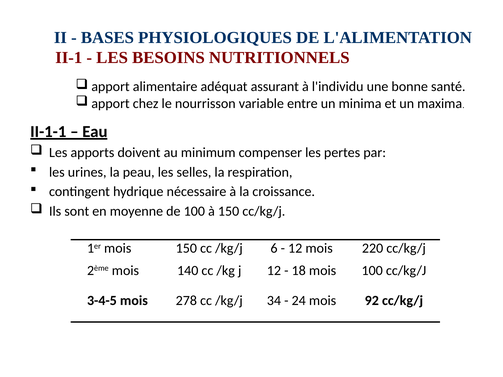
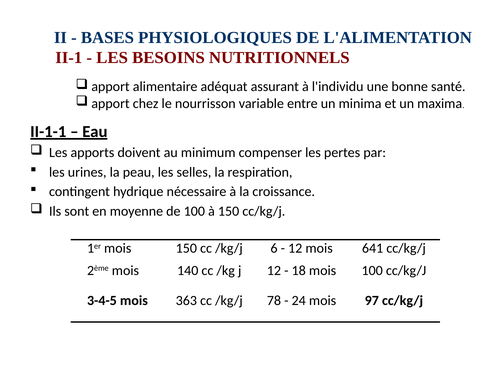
220: 220 -> 641 (373, 248)
278: 278 -> 363 (186, 301)
34: 34 -> 78 (274, 301)
92: 92 -> 97 (372, 301)
